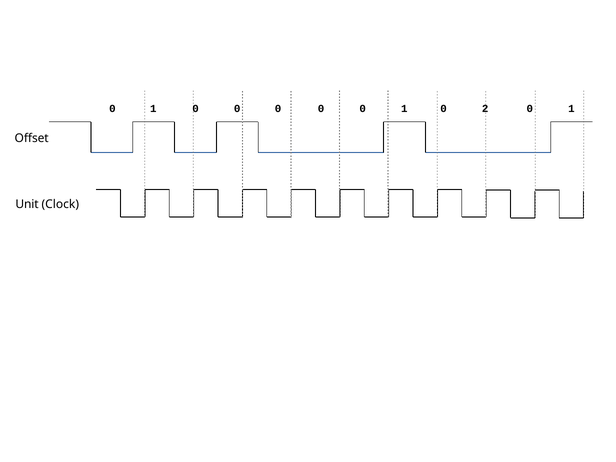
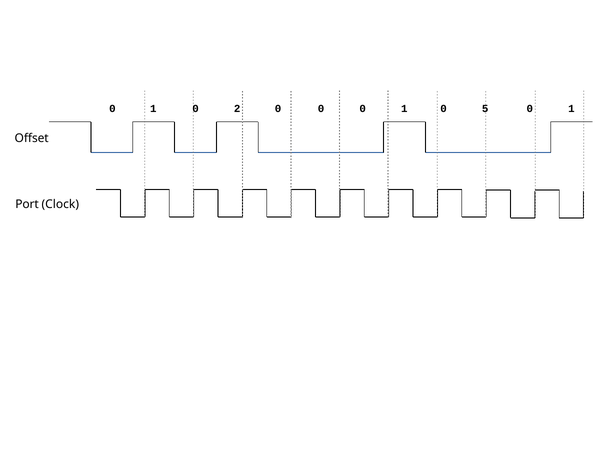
0: 0 -> 2 (237, 109)
2: 2 -> 5 (485, 109)
Unit: Unit -> Port (27, 204)
